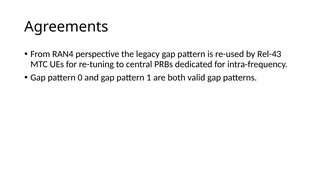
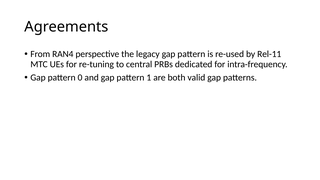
Rel-43: Rel-43 -> Rel-11 (269, 54)
